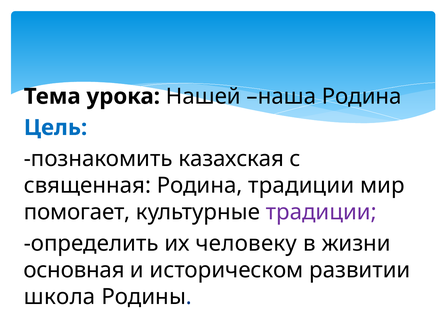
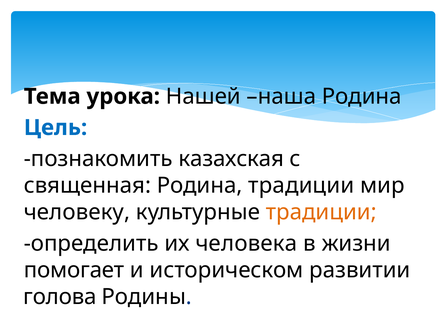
помогает: помогает -> человеку (77, 213)
традиции colour: purple -> orange (321, 213)
человеку: человеку -> человека (246, 244)
основная: основная -> помогает (74, 271)
школа: школа -> голова (60, 297)
